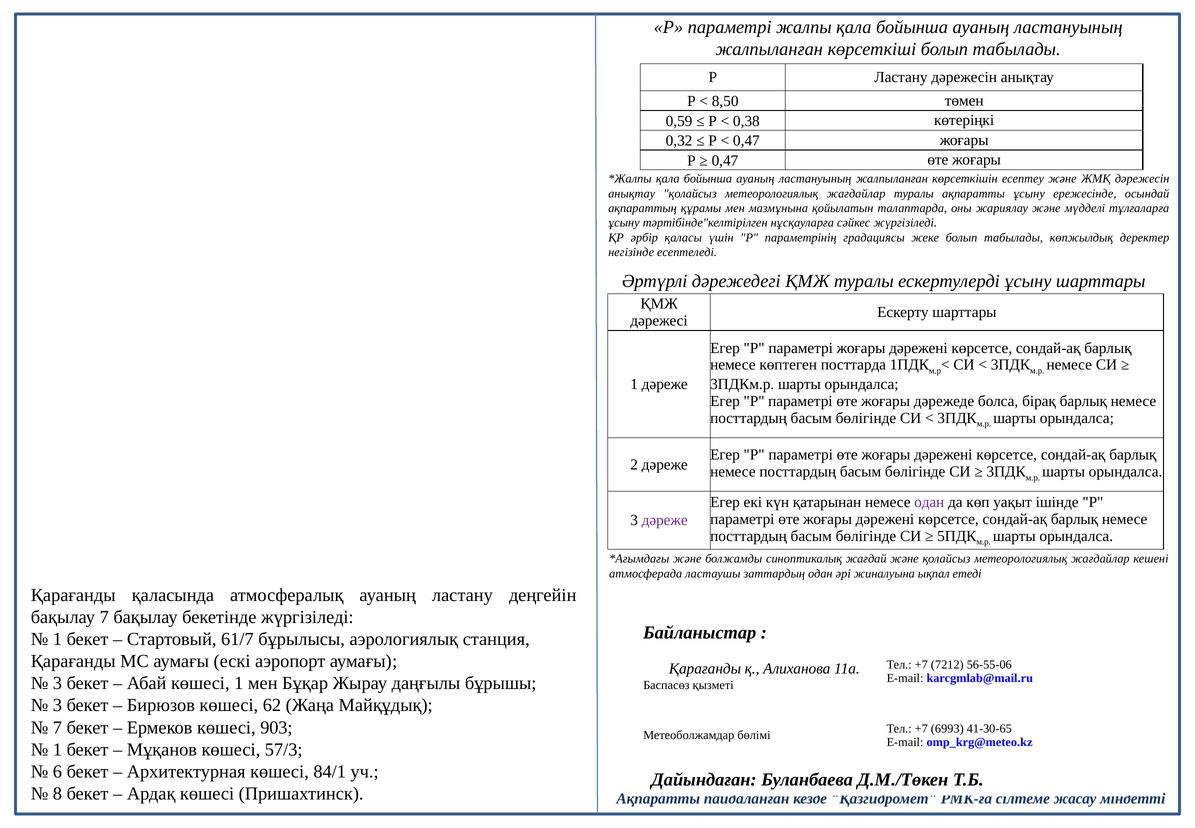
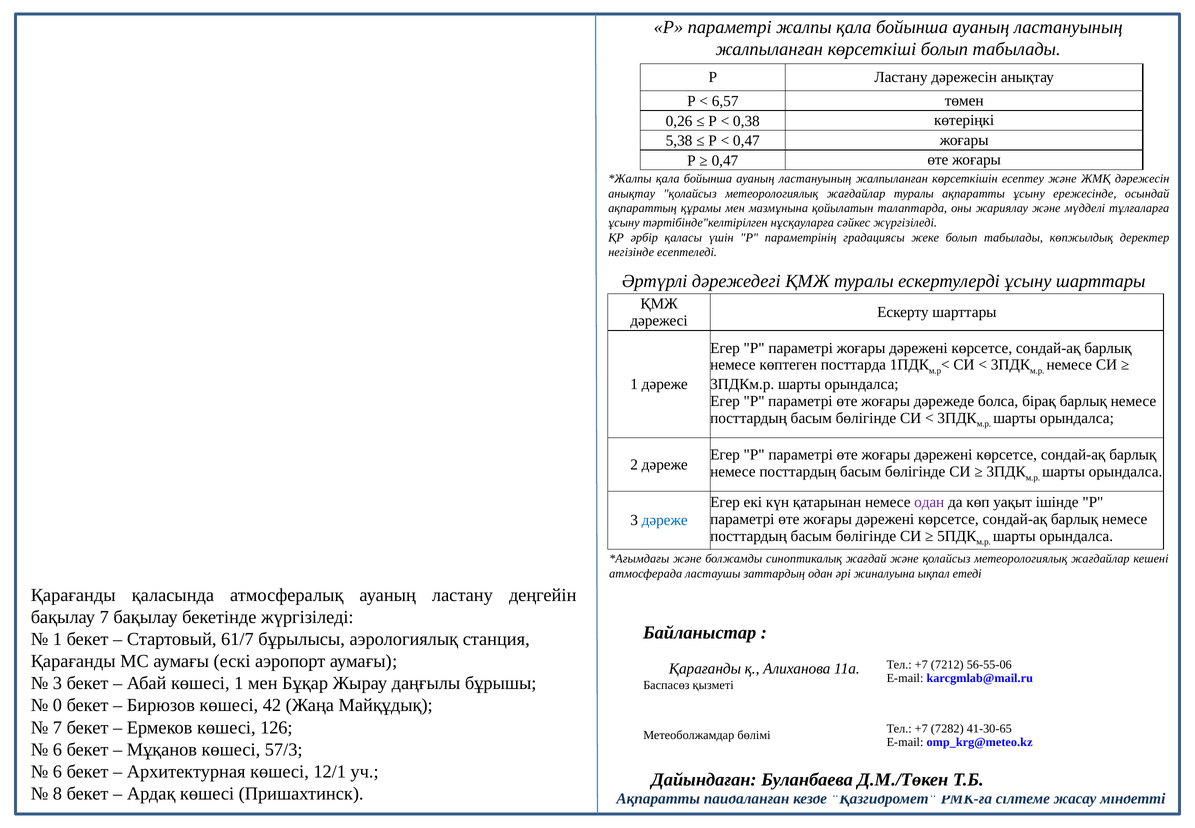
8,50: 8,50 -> 6,57 (725, 101)
0,59: 0,59 -> 0,26 (679, 121)
0,32: 0,32 -> 5,38 (679, 141)
дәреже colour: purple -> blue (665, 520)
3: 3 -> 0 (57, 705)
62: 62 -> 42 (272, 705)
903: 903 -> 126 (276, 727)
6993: 6993 -> 7282 (947, 728)
1: 1 -> 6 (57, 749)
84/1: 84/1 -> 12/1 (330, 771)
